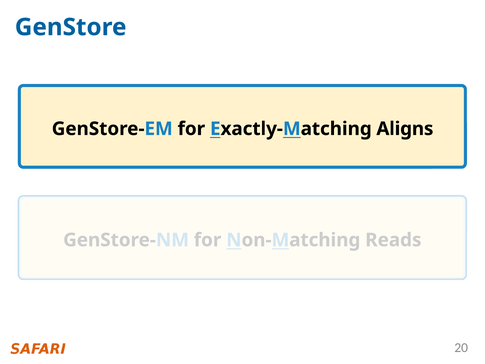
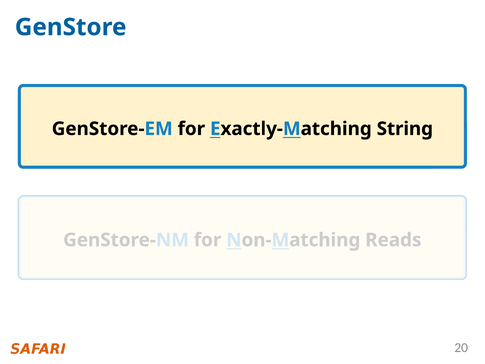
Aligns: Aligns -> String (405, 129)
